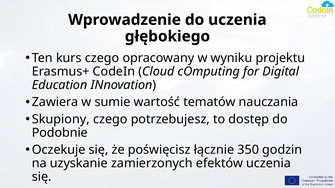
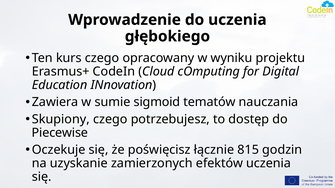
wartość: wartość -> sigmoid (157, 102)
Podobnie: Podobnie -> Piecewise (60, 133)
350: 350 -> 815 (248, 150)
